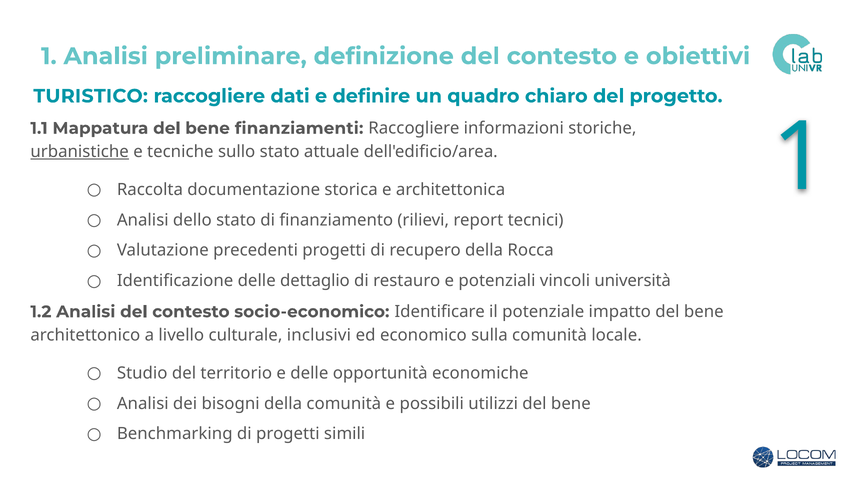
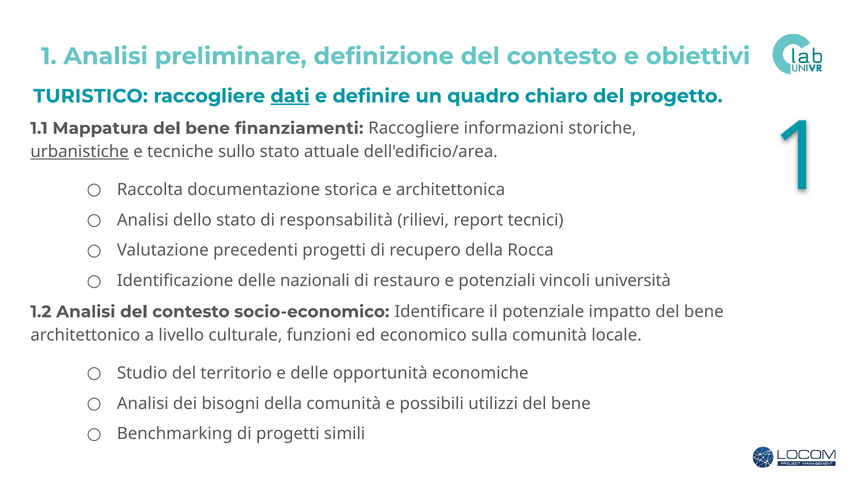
dati underline: none -> present (290, 96)
finanziamento: finanziamento -> responsabilità (336, 220)
dettaglio: dettaglio -> nazionali (315, 281)
inclusivi: inclusivi -> funzioni (319, 335)
